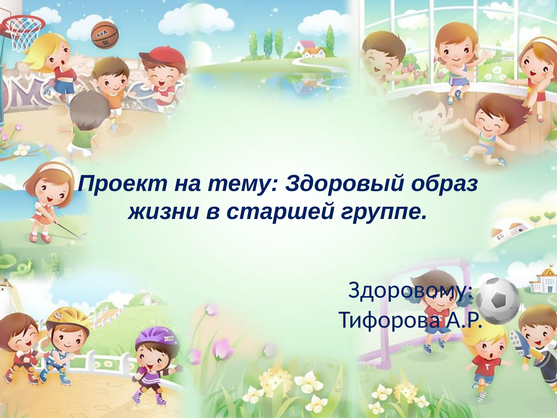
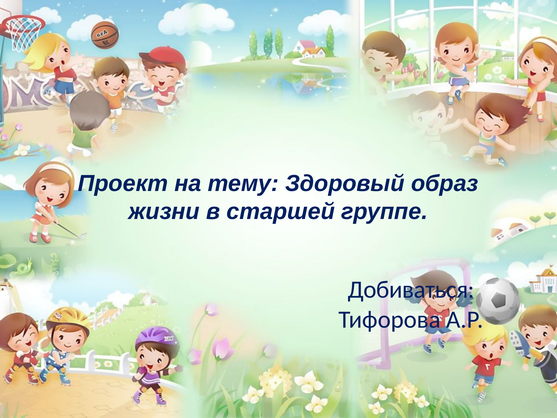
Здоровому: Здоровому -> Добиваться (411, 290)
